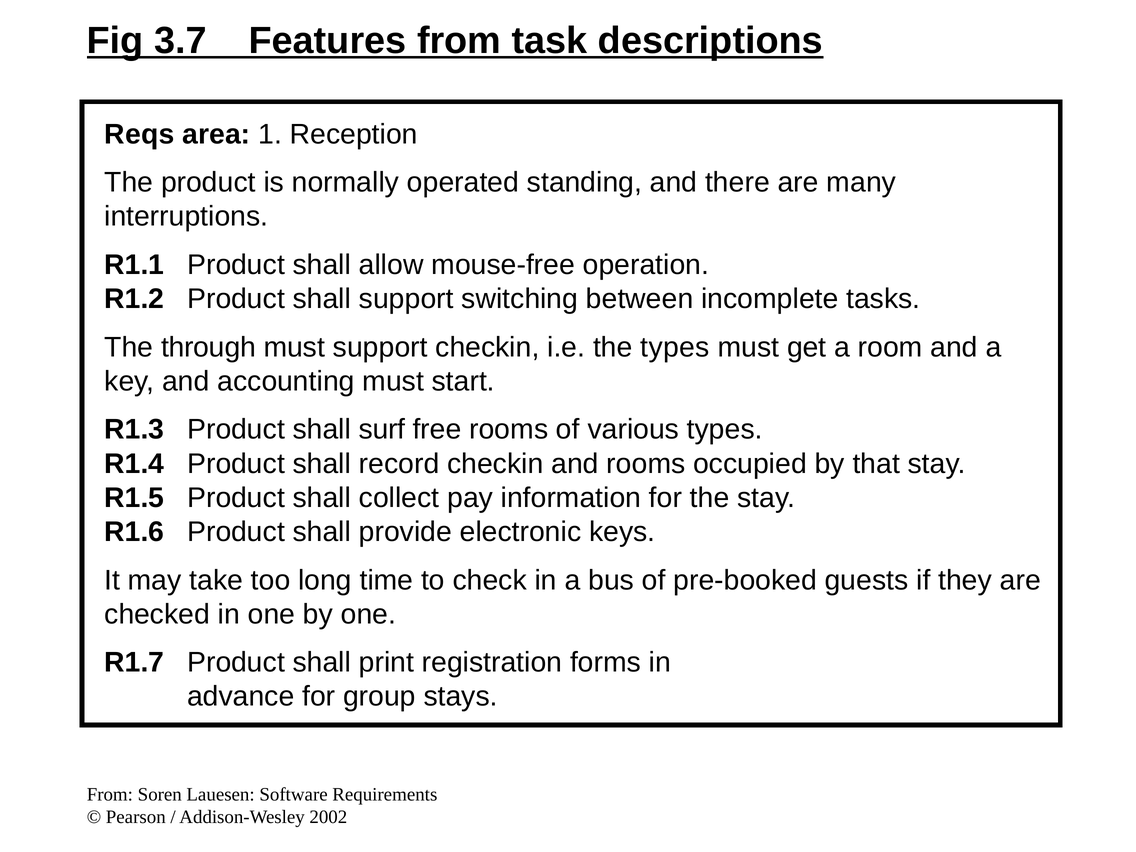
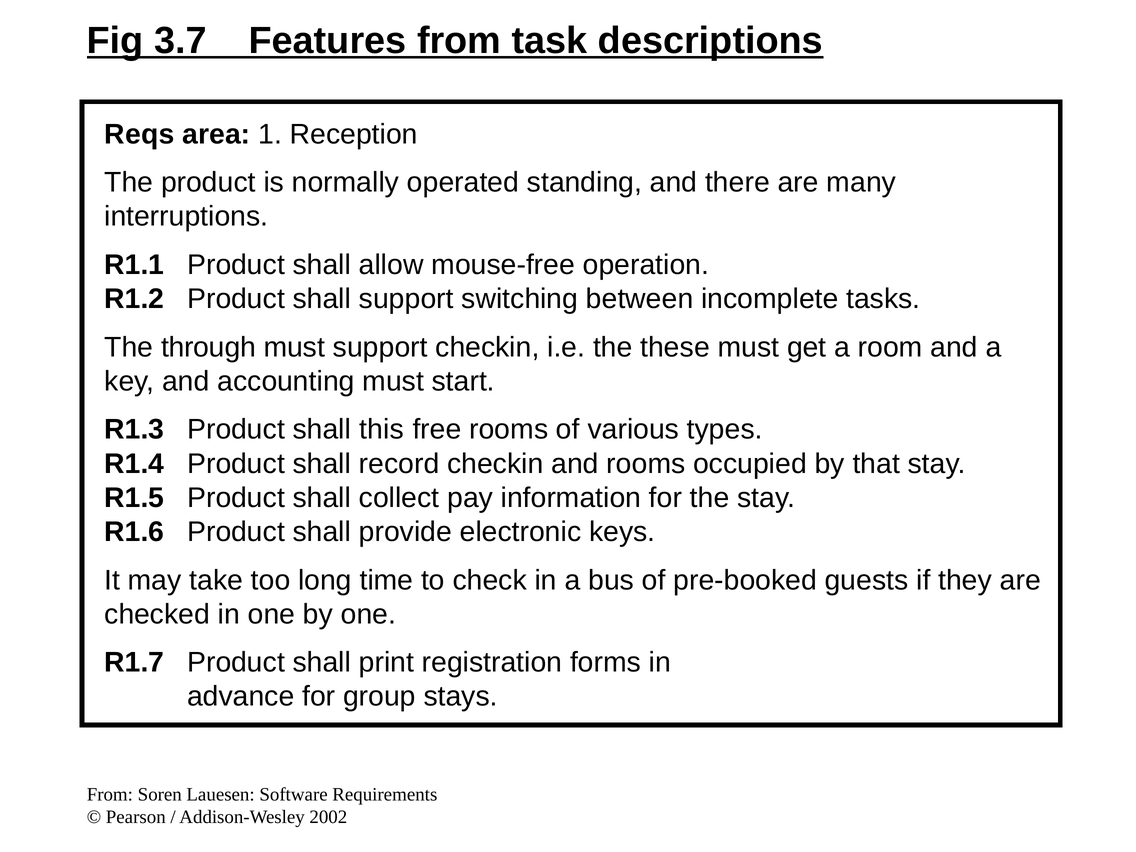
the types: types -> these (675, 347)
surf: surf -> this (382, 430)
